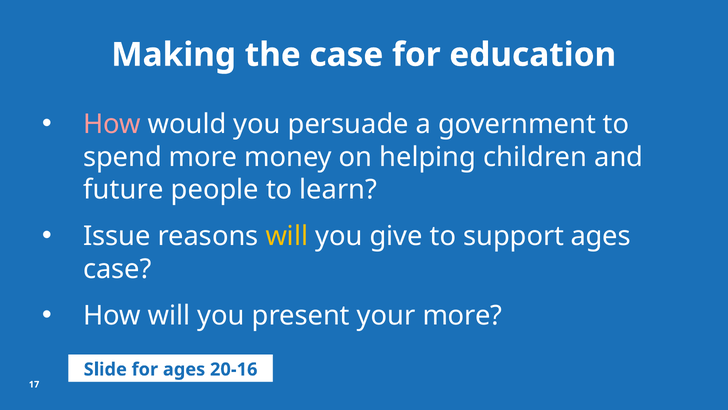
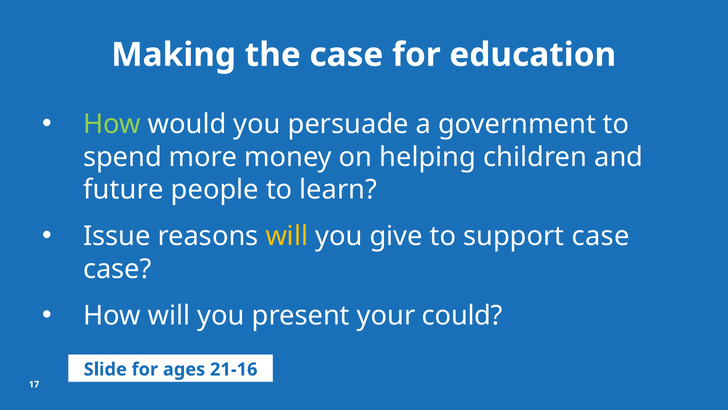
How colour: pink -> light green (112, 124)
support ages: ages -> case (601, 236)
your more: more -> could (462, 315)
20-16: 20-16 -> 21-16 (234, 369)
